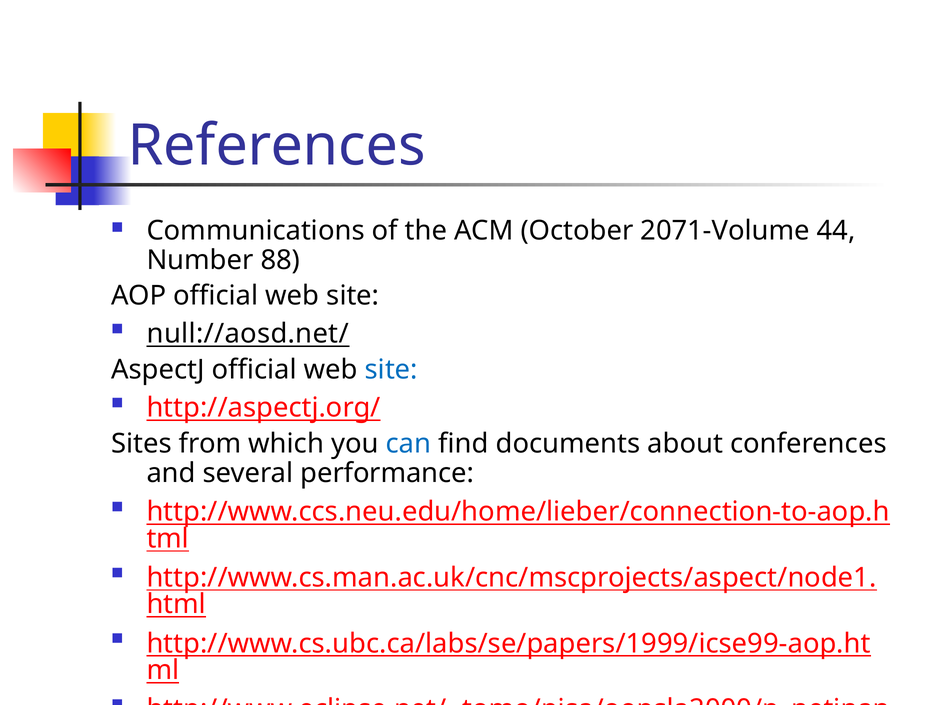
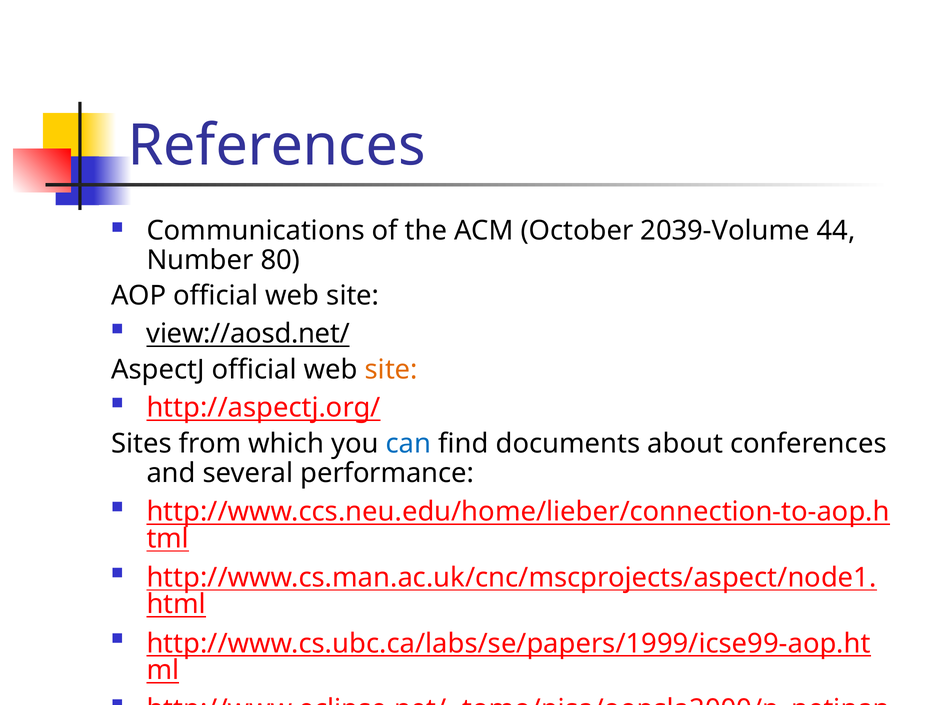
2071-Volume: 2071-Volume -> 2039-Volume (725, 231)
88: 88 -> 80 (280, 260)
null://aosd.net/: null://aosd.net/ -> view://aosd.net/ (248, 334)
site colour: blue -> orange (391, 370)
